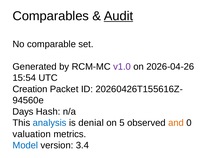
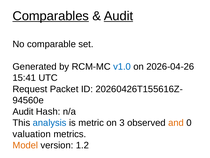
Comparables underline: none -> present (51, 16)
v1.0 colour: purple -> blue (122, 66)
15:54: 15:54 -> 15:41 (24, 78)
Creation: Creation -> Request (30, 89)
Days: Days -> Audit (23, 111)
denial: denial -> metric (91, 122)
5: 5 -> 3 (122, 122)
Model colour: blue -> orange (25, 145)
3.4: 3.4 -> 1.2 (82, 145)
